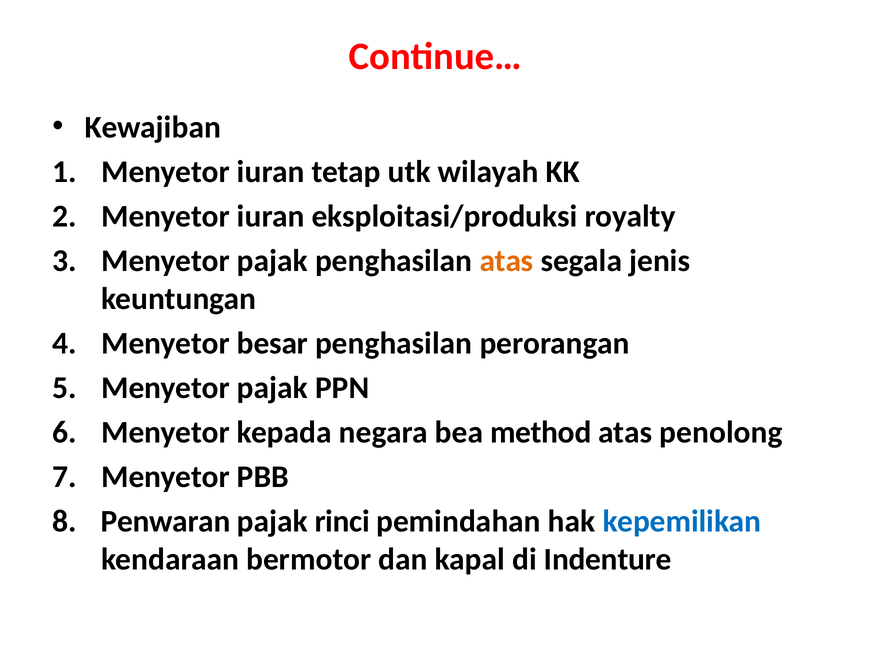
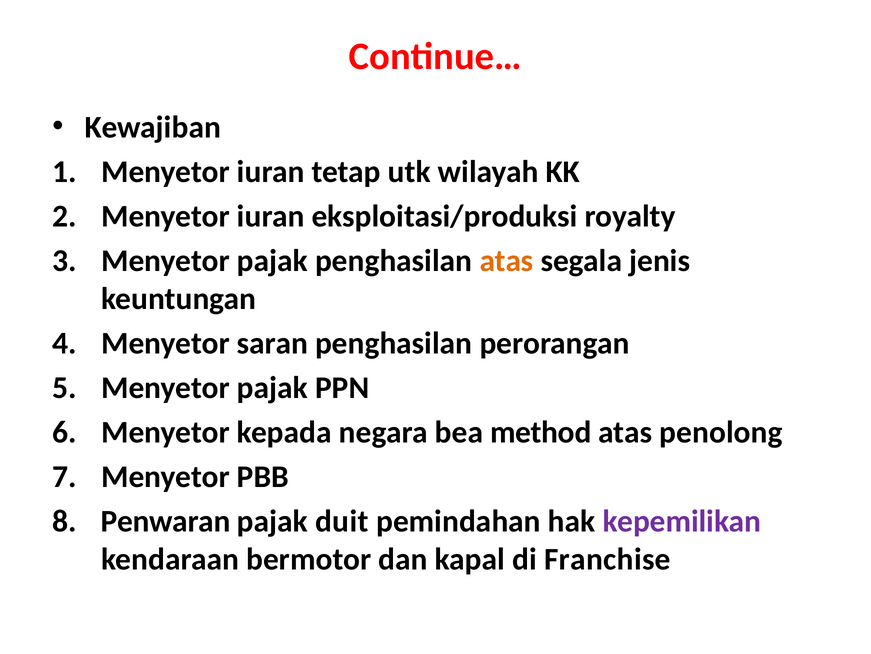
besar: besar -> saran (272, 343)
rinci: rinci -> duit (342, 521)
kepemilikan colour: blue -> purple (682, 521)
Indenture: Indenture -> Franchise (608, 559)
